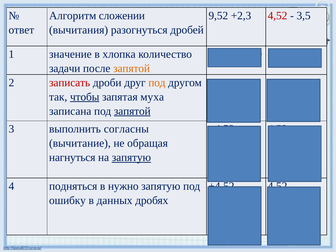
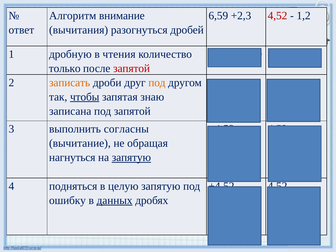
сложении: сложении -> внимание (122, 16)
9,52: 9,52 -> 6,59 (218, 16)
3,5: 3,5 -> 1,2 (304, 16)
значение: значение -> дробную (70, 54)
хлопка: хлопка -> чтения (119, 54)
задачи: задачи -> только (65, 68)
запятой colour: orange -> red (132, 68)
записать colour: red -> orange (70, 83)
муха: муха -> знаю (152, 97)
запятой underline: present -> none (132, 111)
нужно: нужно -> целую (123, 186)
данных underline: none -> present (115, 200)
